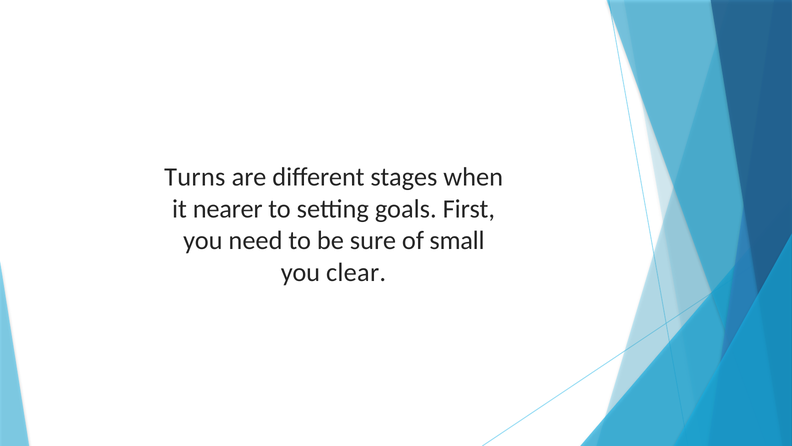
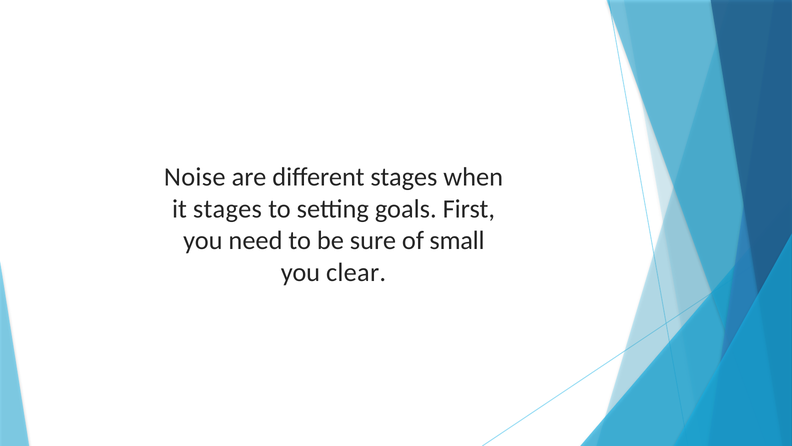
Turns: Turns -> Noise (195, 177)
it nearer: nearer -> stages (227, 209)
